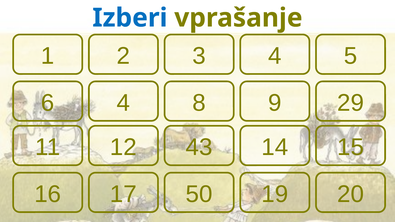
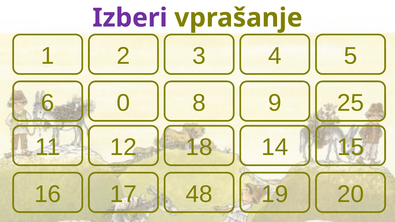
Izberi colour: blue -> purple (130, 18)
6 4: 4 -> 0 (123, 103)
29: 29 -> 25 (351, 103)
43: 43 -> 18 (199, 147)
50: 50 -> 48 (199, 194)
